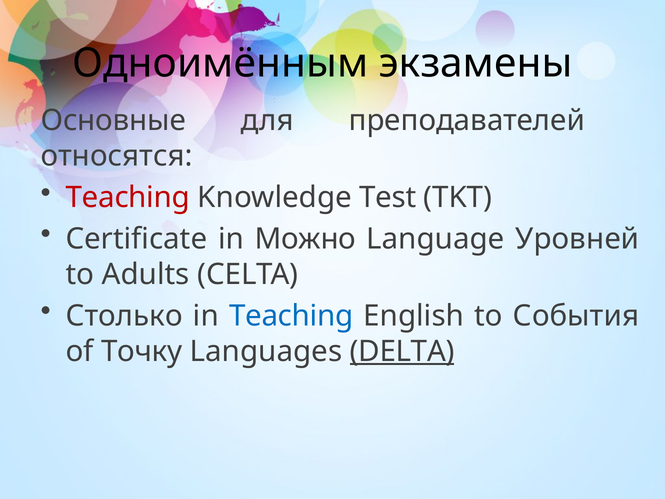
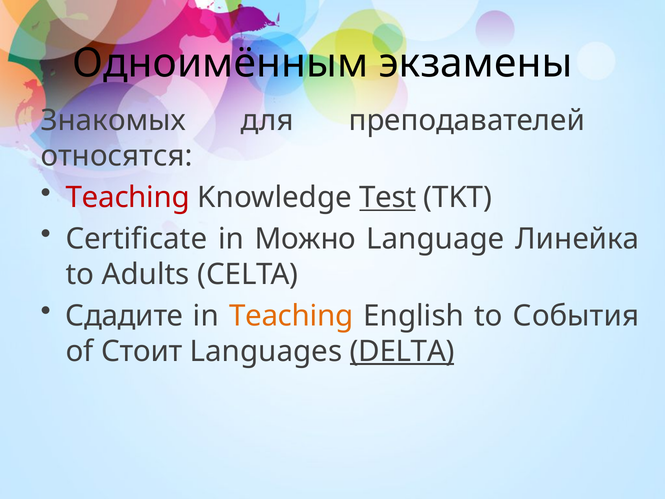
Основные: Основные -> Знакомых (113, 121)
Test underline: none -> present (388, 197)
Уровней: Уровней -> Линейка (577, 239)
Столько: Столько -> Сдадите (124, 316)
Teaching colour: blue -> orange (291, 316)
Точку: Точку -> Стоит (142, 351)
